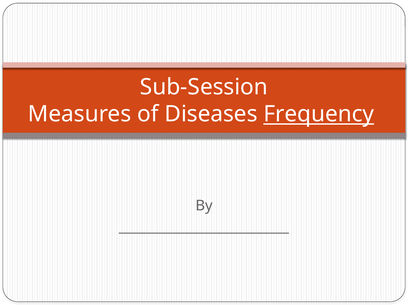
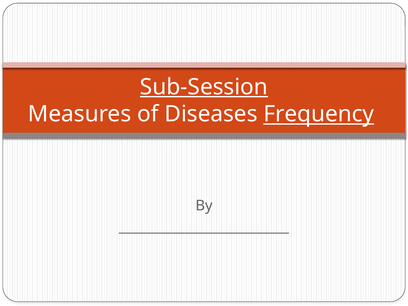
Sub-Session underline: none -> present (204, 87)
